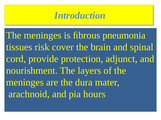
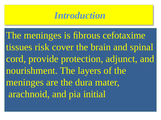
pneumonia: pneumonia -> cefotaxime (124, 36)
hours: hours -> initial (95, 95)
